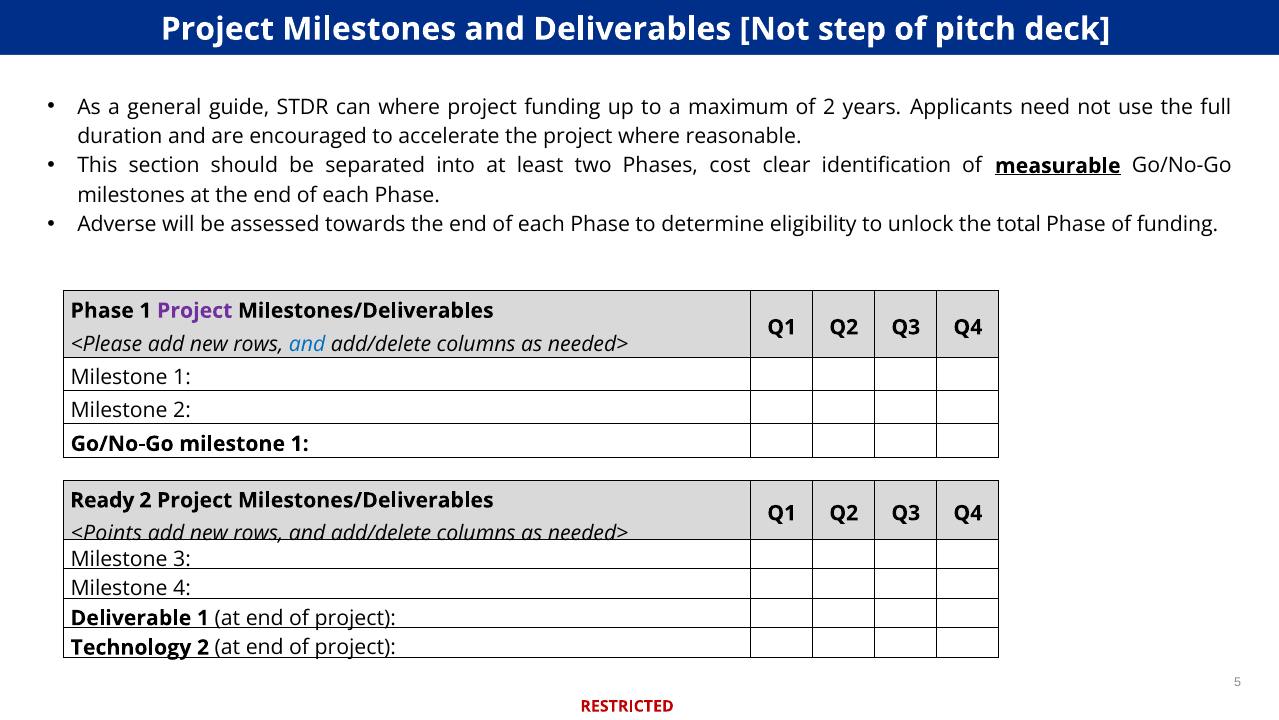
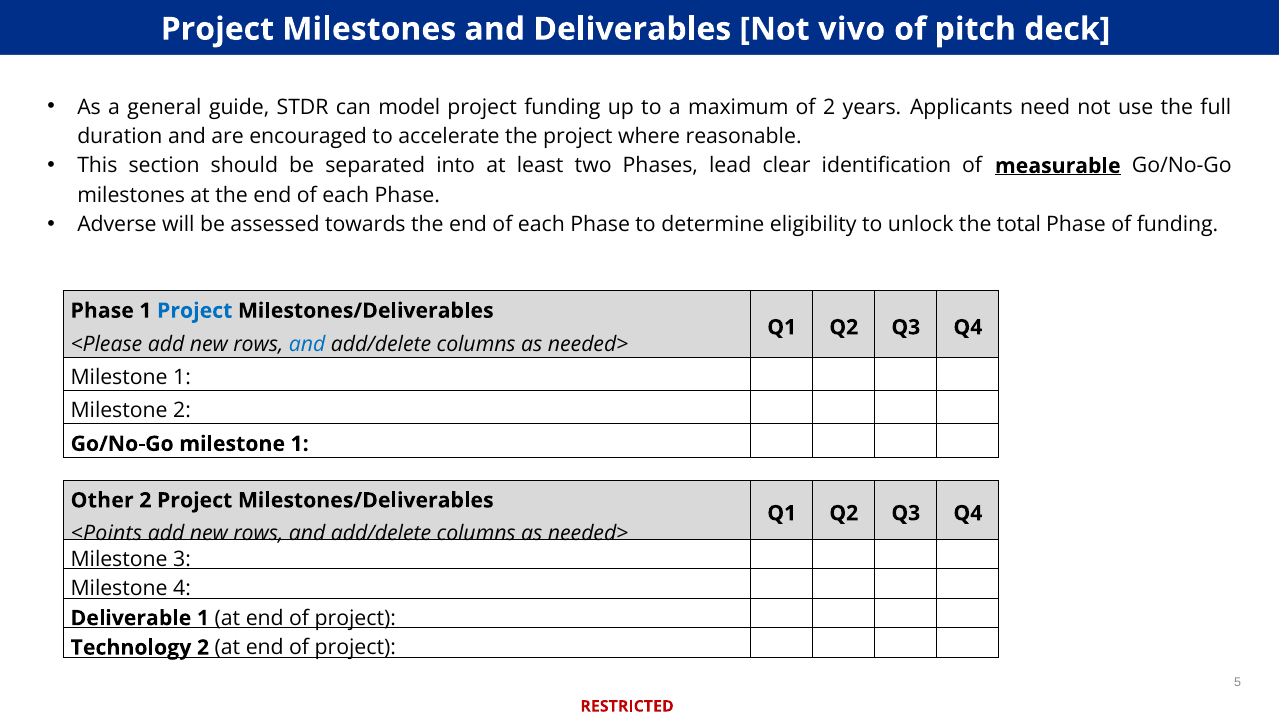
step: step -> vivo (852, 29)
can where: where -> model (409, 107)
cost: cost -> lead (730, 166)
Project colour: purple -> blue (195, 310)
Ready: Ready -> Other (102, 500)
